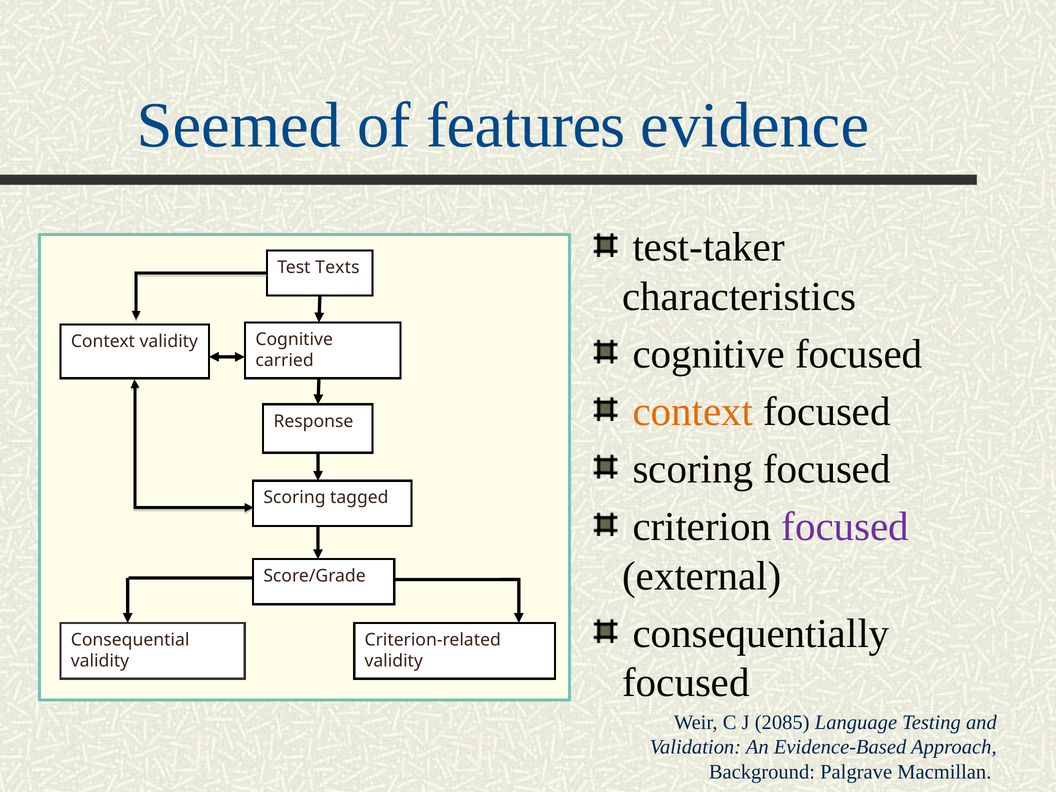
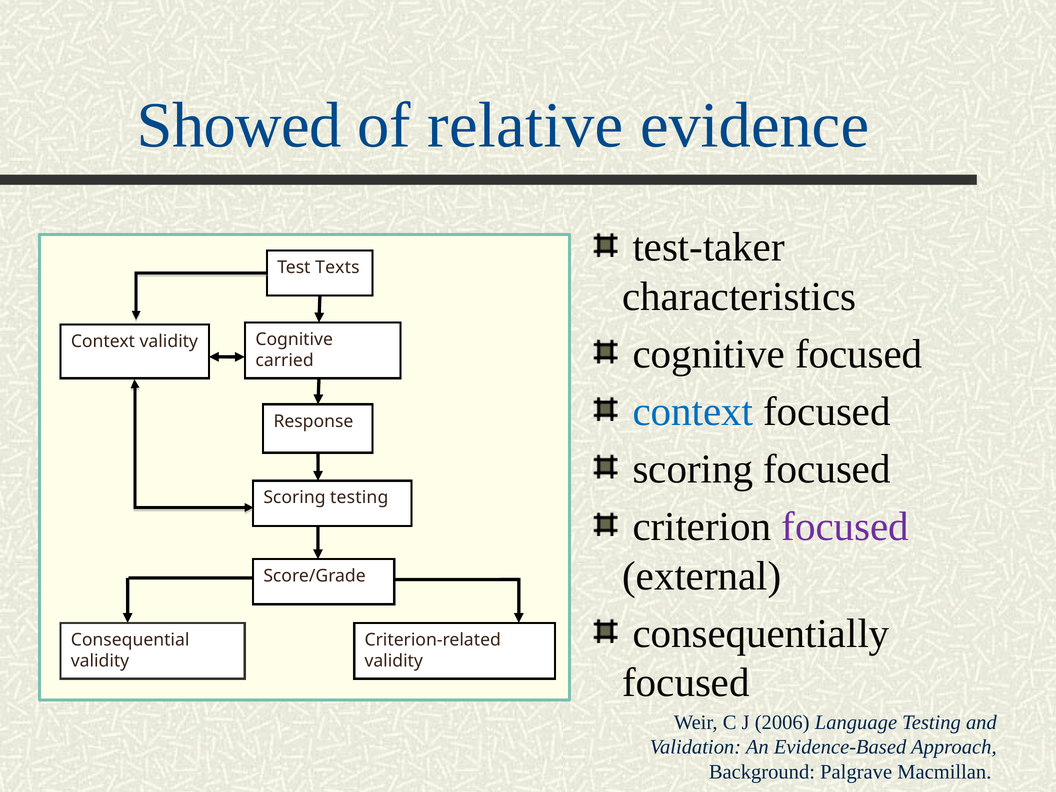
Seemed: Seemed -> Showed (239, 125)
features: features -> relative (525, 125)
context colour: orange -> blue (693, 412)
Scoring tagged: tagged -> testing (359, 498)
2085: 2085 -> 2006 (782, 722)
